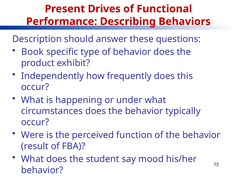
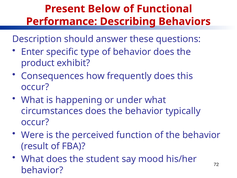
Drives: Drives -> Below (104, 9)
Book: Book -> Enter (33, 52)
Independently: Independently -> Consequences (53, 76)
